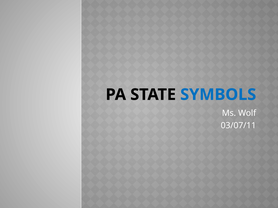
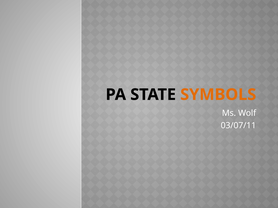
SYMBOLS colour: blue -> orange (218, 95)
